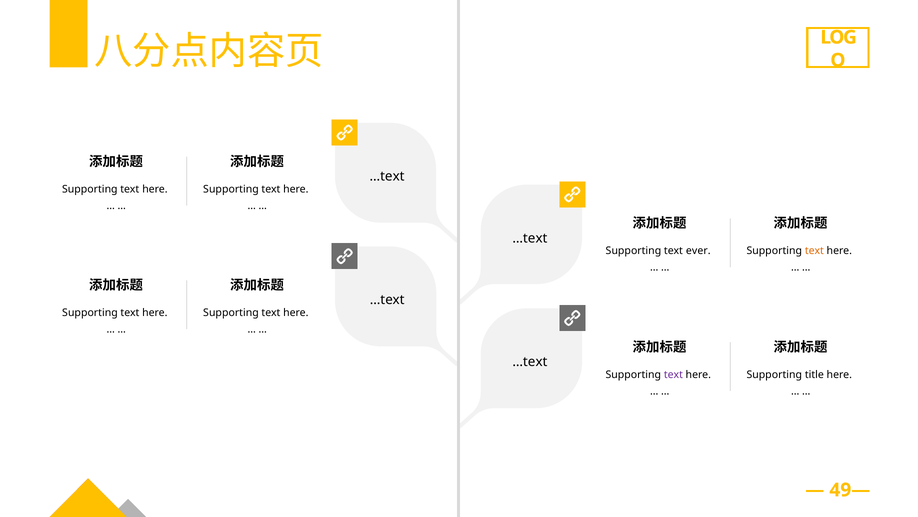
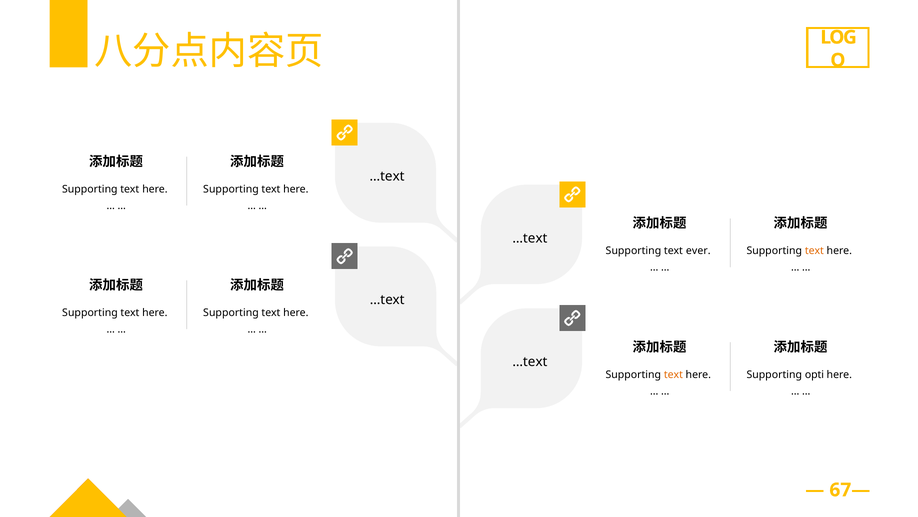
text colour: purple -> orange (673, 374)
title: title -> opti (814, 374)
49—: 49— -> 67— (850, 489)
